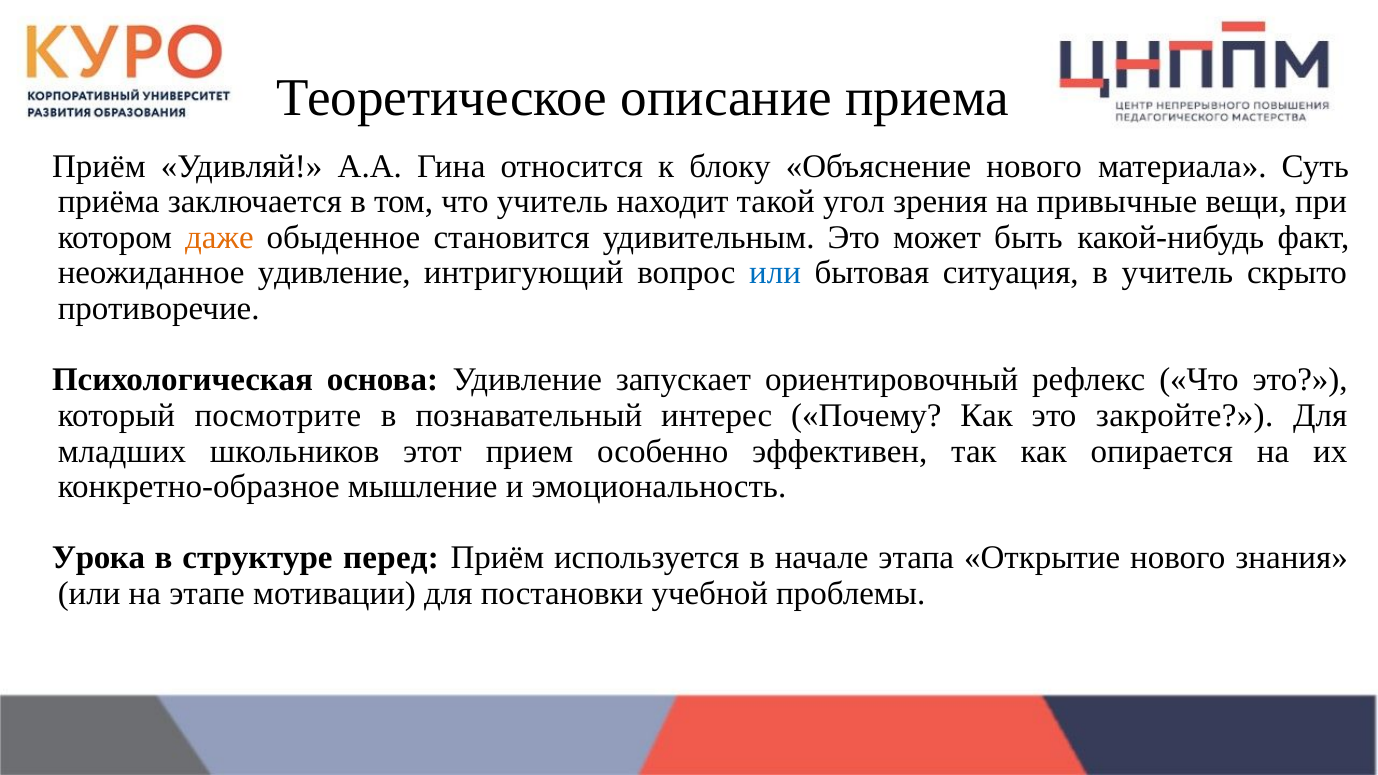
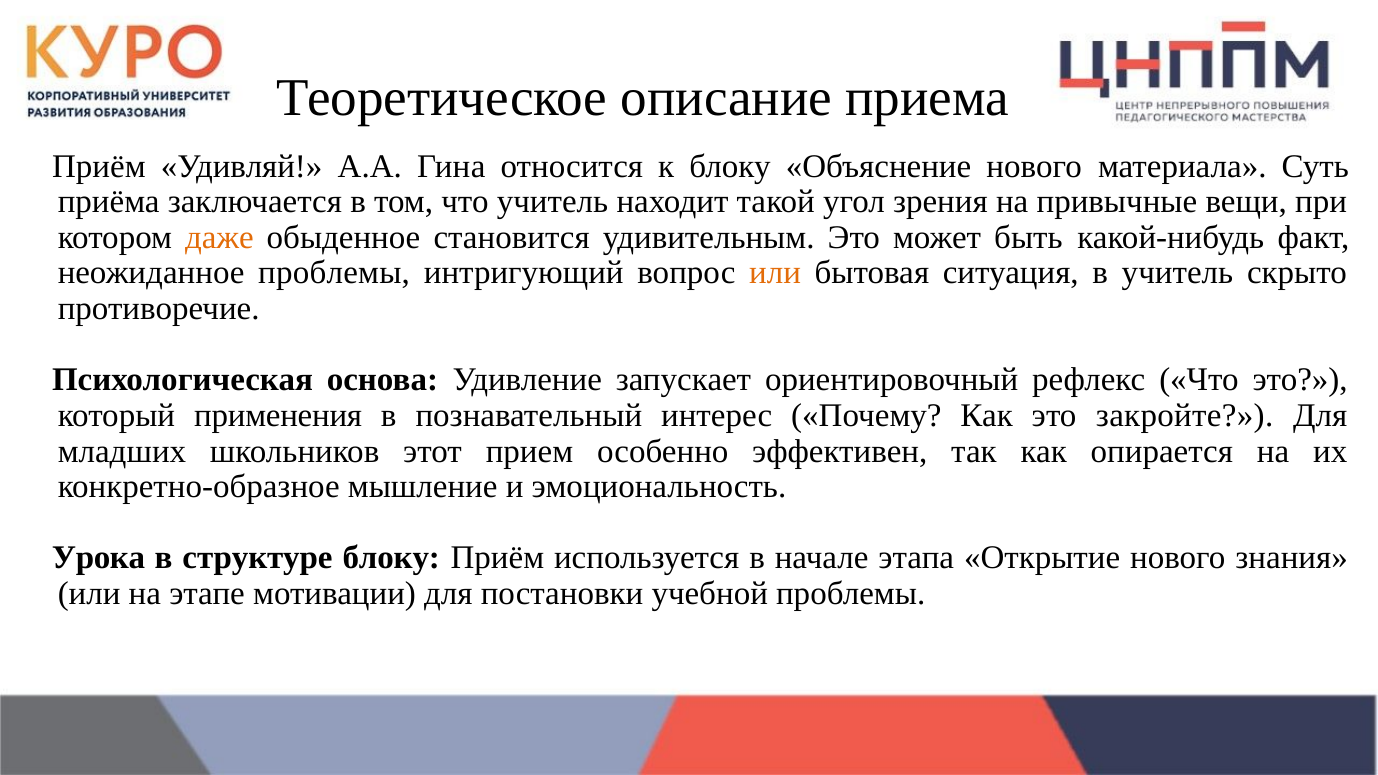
неожиданное удивление: удивление -> проблемы (334, 273)
или colour: blue -> orange (775, 273)
посмотрите: посмотрите -> применения (278, 416)
структуре перед: перед -> блоку (391, 558)
